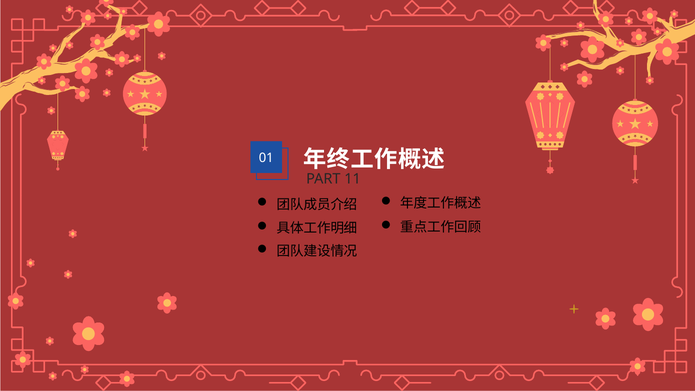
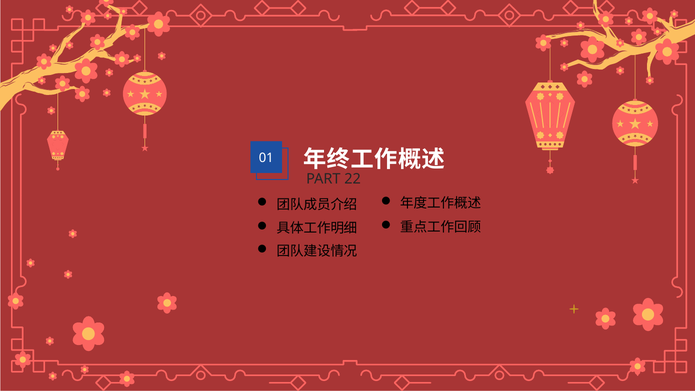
11: 11 -> 22 (353, 179)
